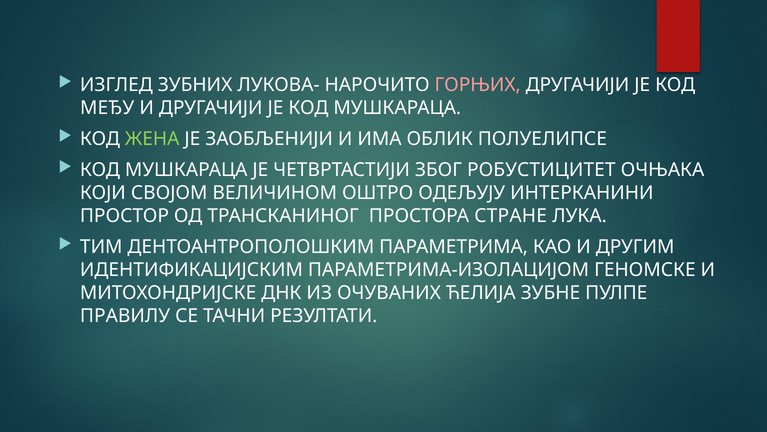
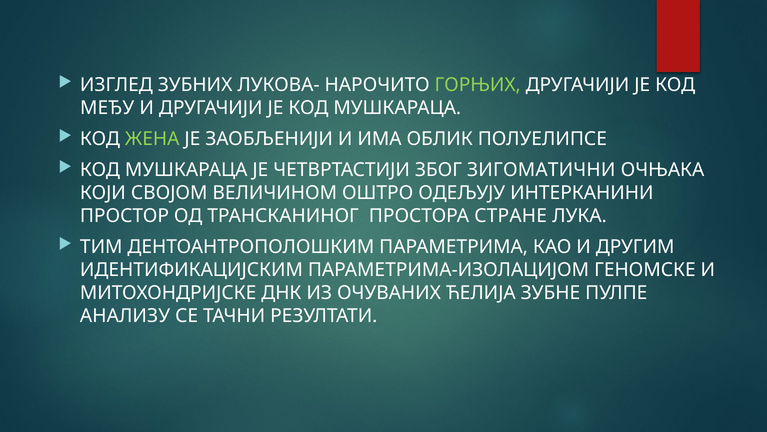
ГОРЊИХ colour: pink -> light green (478, 85)
РОБУСТИЦИТЕТ: РОБУСТИЦИТЕТ -> ЗИГОМАТИЧНИ (541, 170)
ПРАВИЛУ: ПРАВИЛУ -> АНАЛИЗУ (125, 316)
